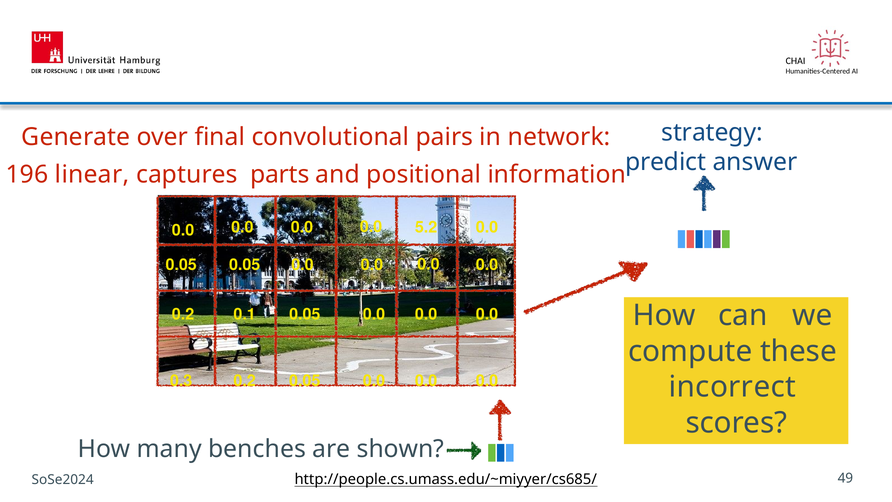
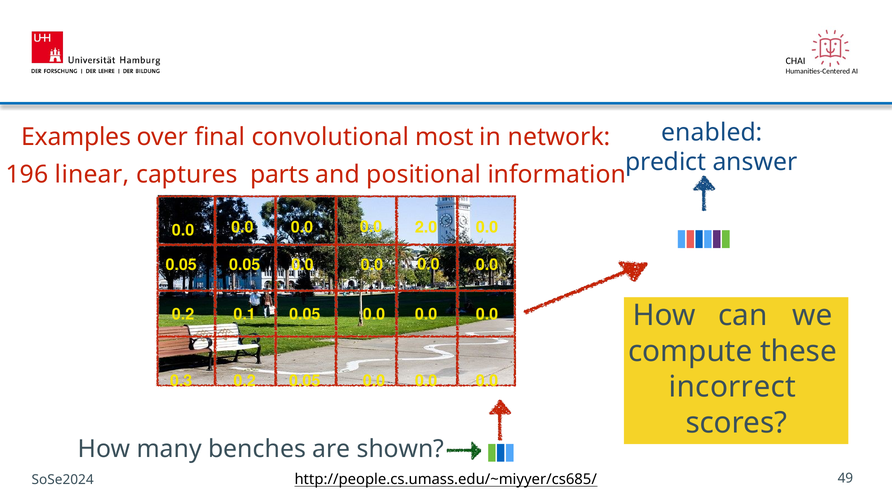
strategy: strategy -> enabled (712, 132)
Generate: Generate -> Examples (76, 137)
pairs: pairs -> most (444, 137)
5.2: 5.2 -> 2.0 (426, 227)
